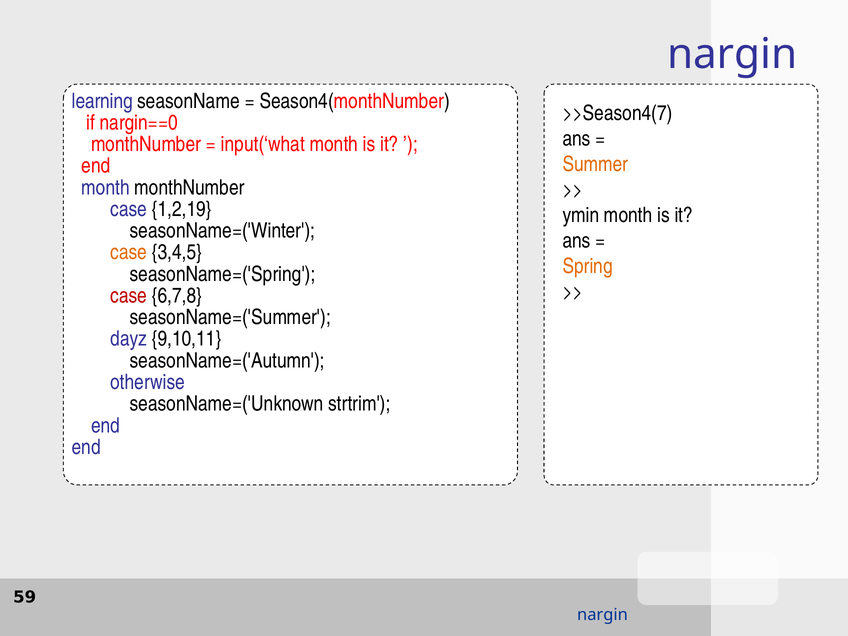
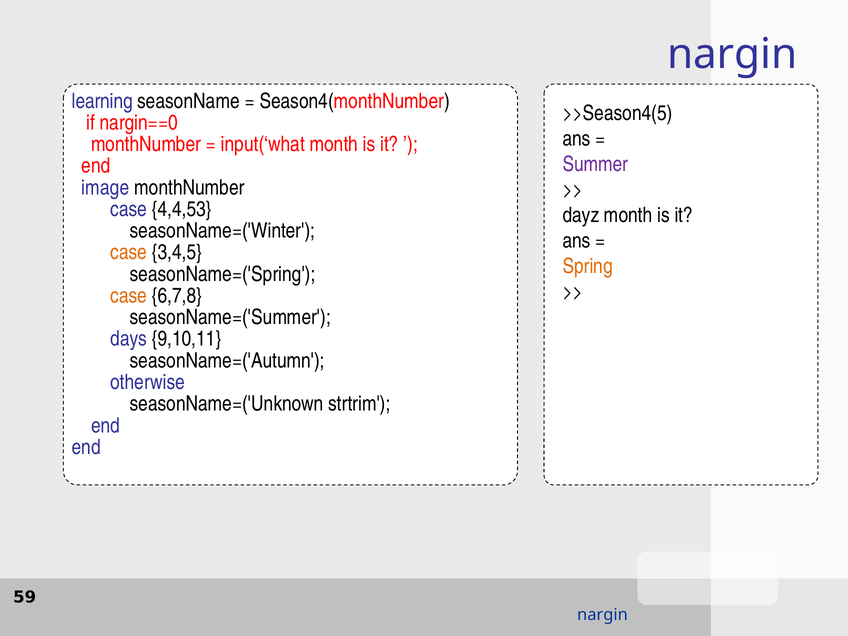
>>Season4(7: >>Season4(7 -> >>Season4(5 (618, 113)
Summer colour: orange -> purple (595, 164)
month: month -> image (105, 188)
1,2,19: 1,2,19 -> 4,4,53 (182, 209)
ymin: ymin -> dayz (581, 215)
case colour: red -> orange (129, 296)
dayz: dayz -> days (129, 339)
